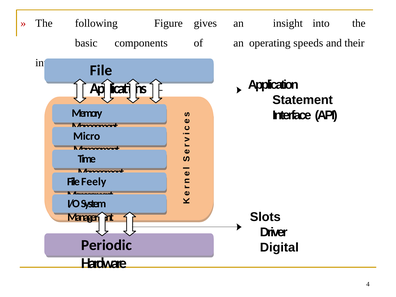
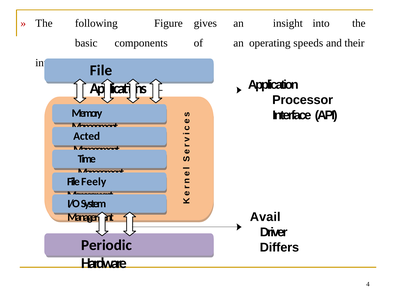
Statement: Statement -> Processor (303, 100)
Micro: Micro -> Acted (87, 136)
Slots: Slots -> Avail (265, 217)
Digital: Digital -> Differs (279, 247)
